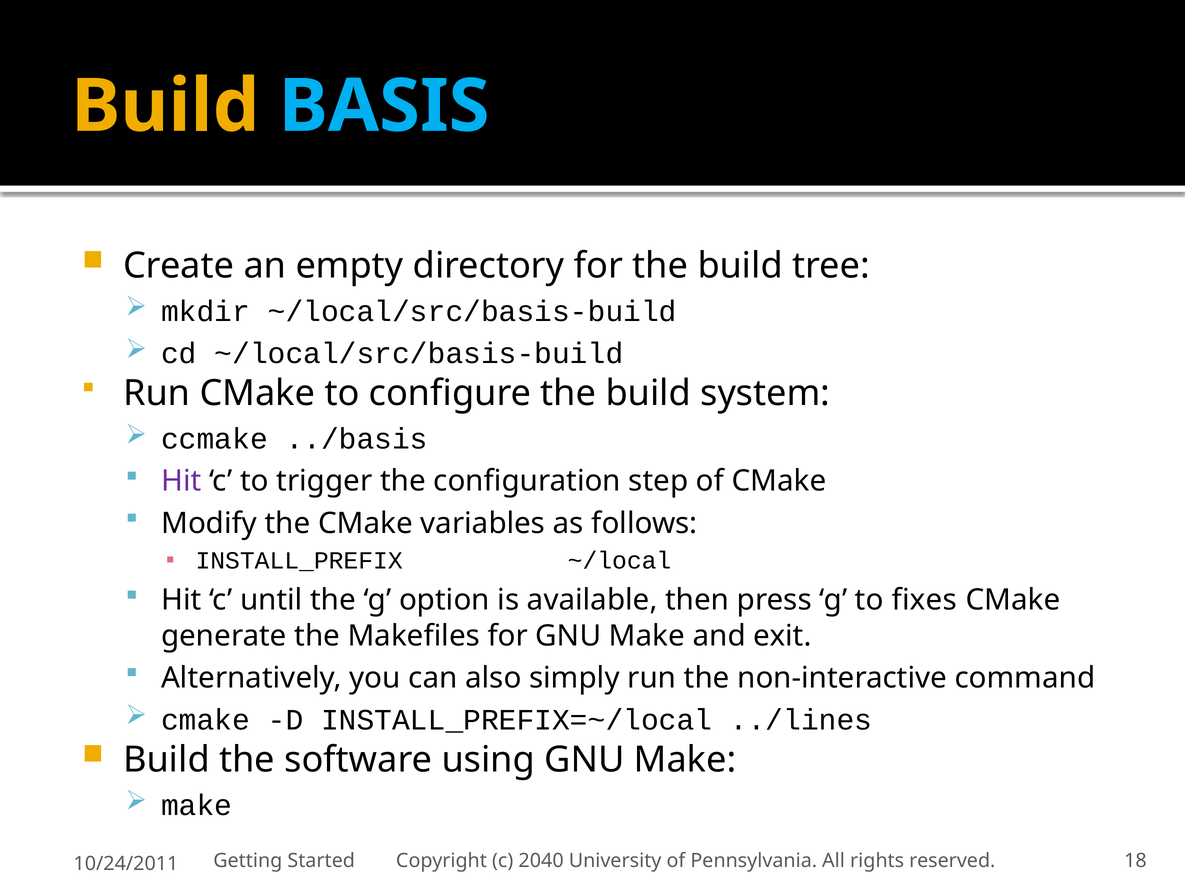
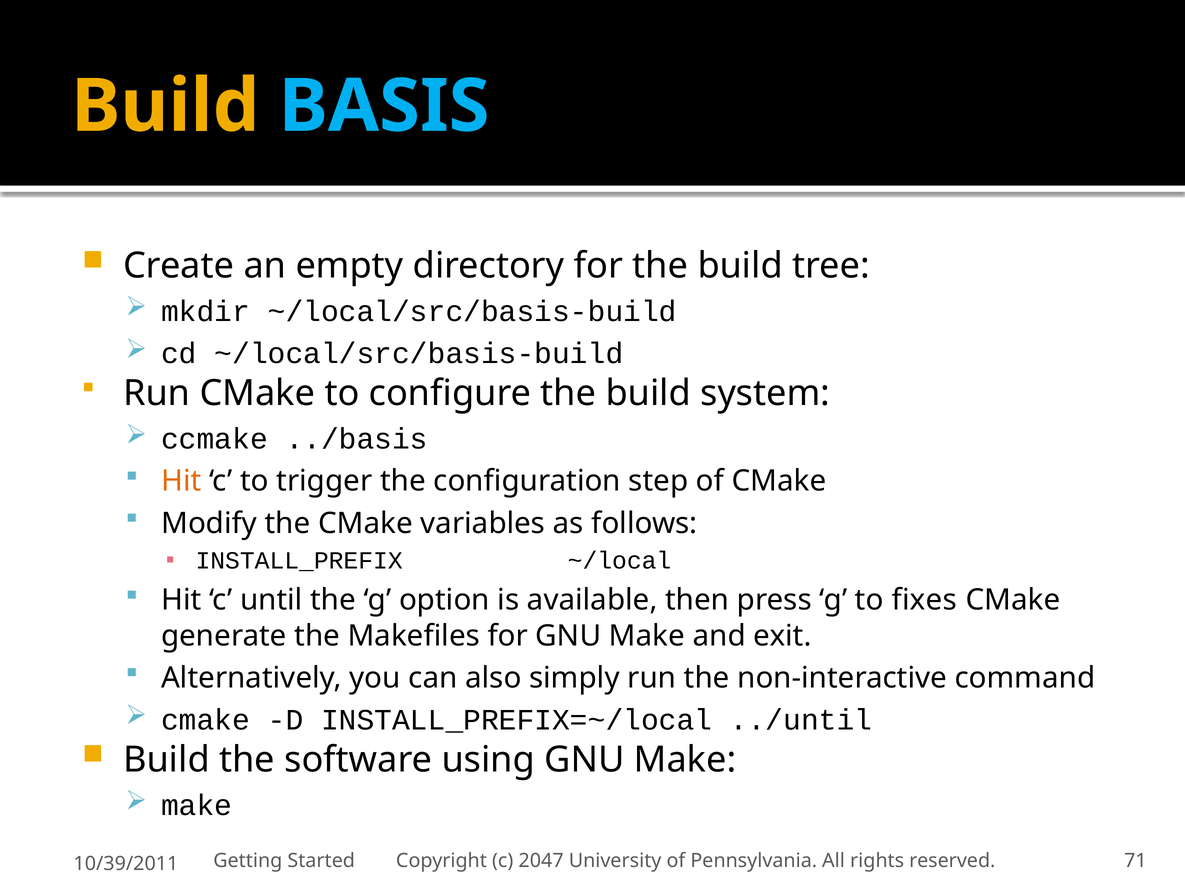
Hit colour: purple -> orange (181, 482)
../lines: ../lines -> ../until (801, 721)
2040: 2040 -> 2047 (541, 861)
18: 18 -> 71 (1135, 861)
10/24/2011: 10/24/2011 -> 10/39/2011 (126, 864)
